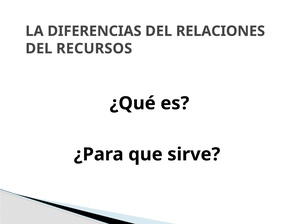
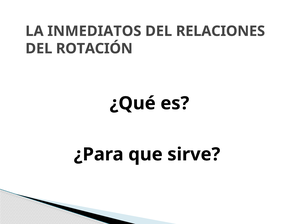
DIFERENCIAS: DIFERENCIAS -> INMEDIATOS (94, 31)
RECURSOS: RECURSOS -> ROTACIÓN (94, 49)
